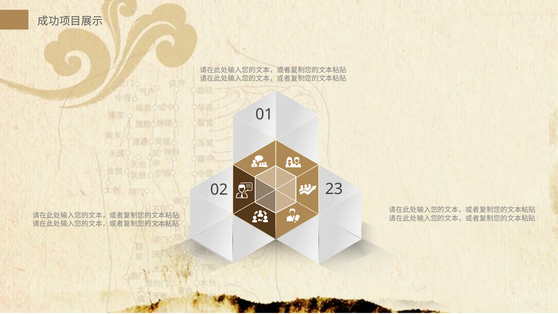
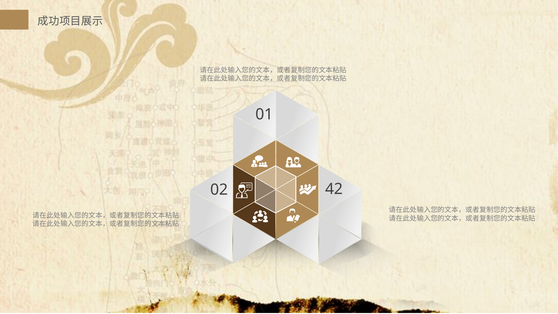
23: 23 -> 42 (334, 189)
